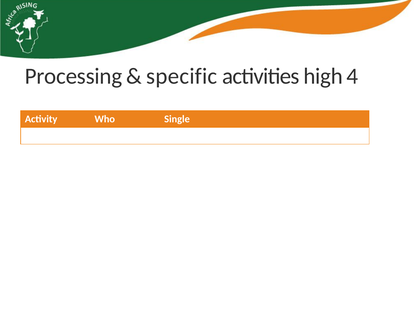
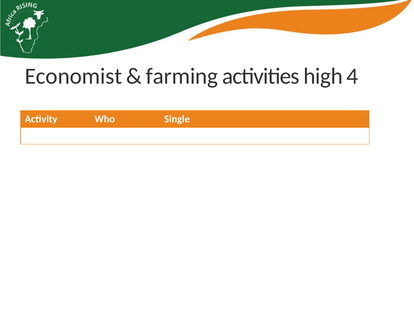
Processing: Processing -> Economist (73, 76)
specific: specific -> farming (182, 76)
